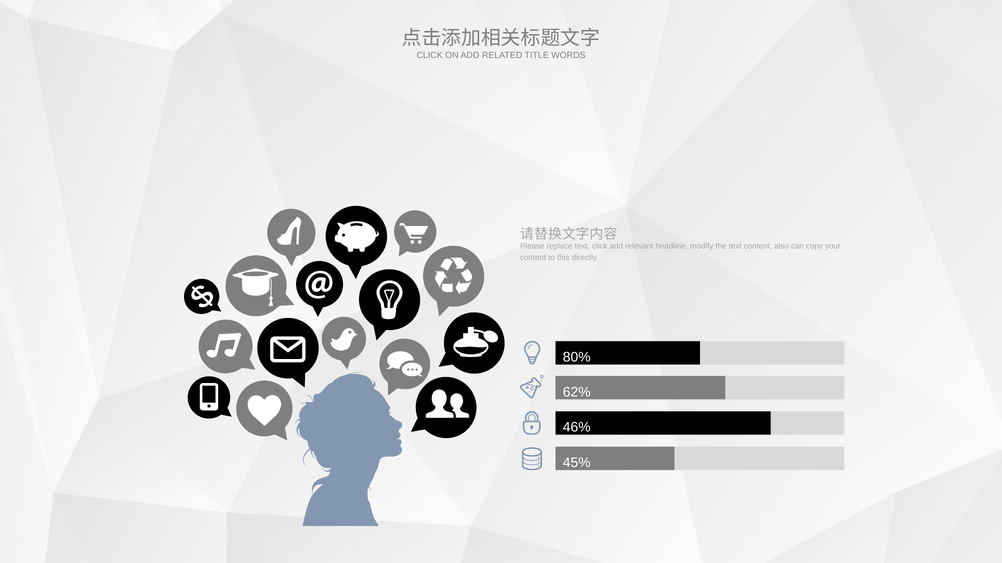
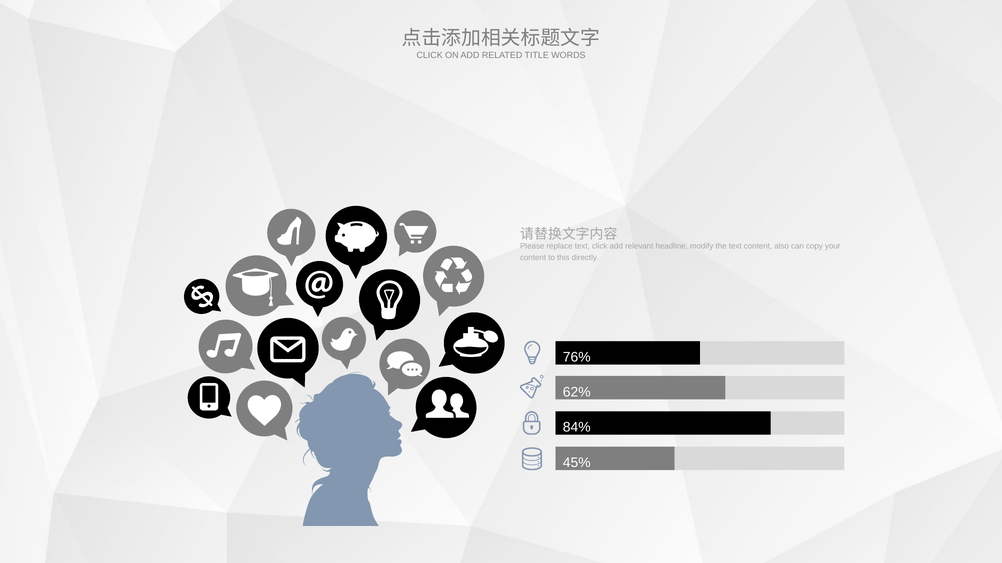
80%: 80% -> 76% (577, 358)
46%: 46% -> 84% (577, 428)
